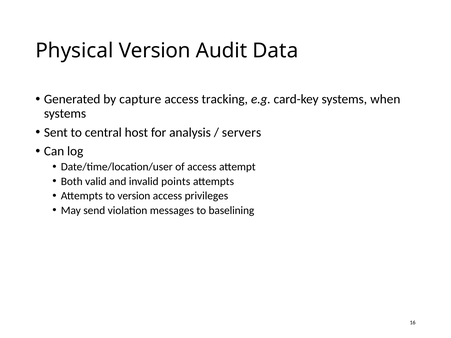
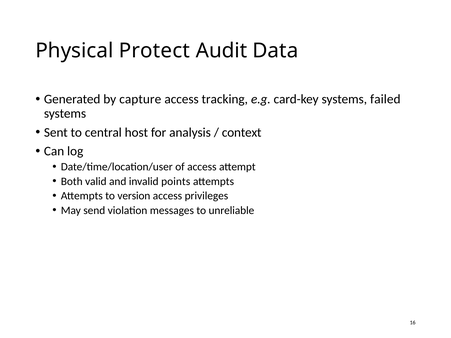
Physical Version: Version -> Protect (154, 51)
when: when -> failed (385, 99)
servers: servers -> context (242, 132)
baselining: baselining -> unreliable (231, 210)
